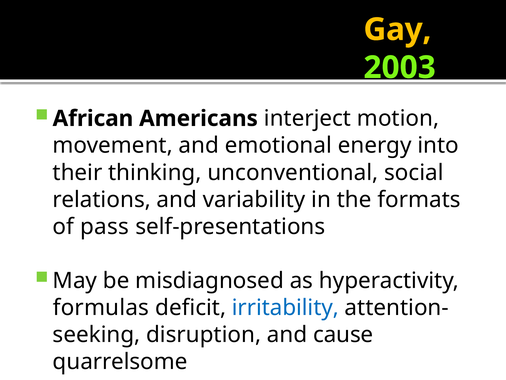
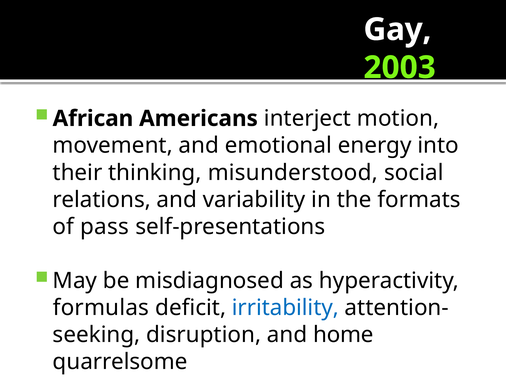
Gay colour: yellow -> white (397, 30)
unconventional: unconventional -> misunderstood (293, 172)
cause: cause -> home (343, 334)
